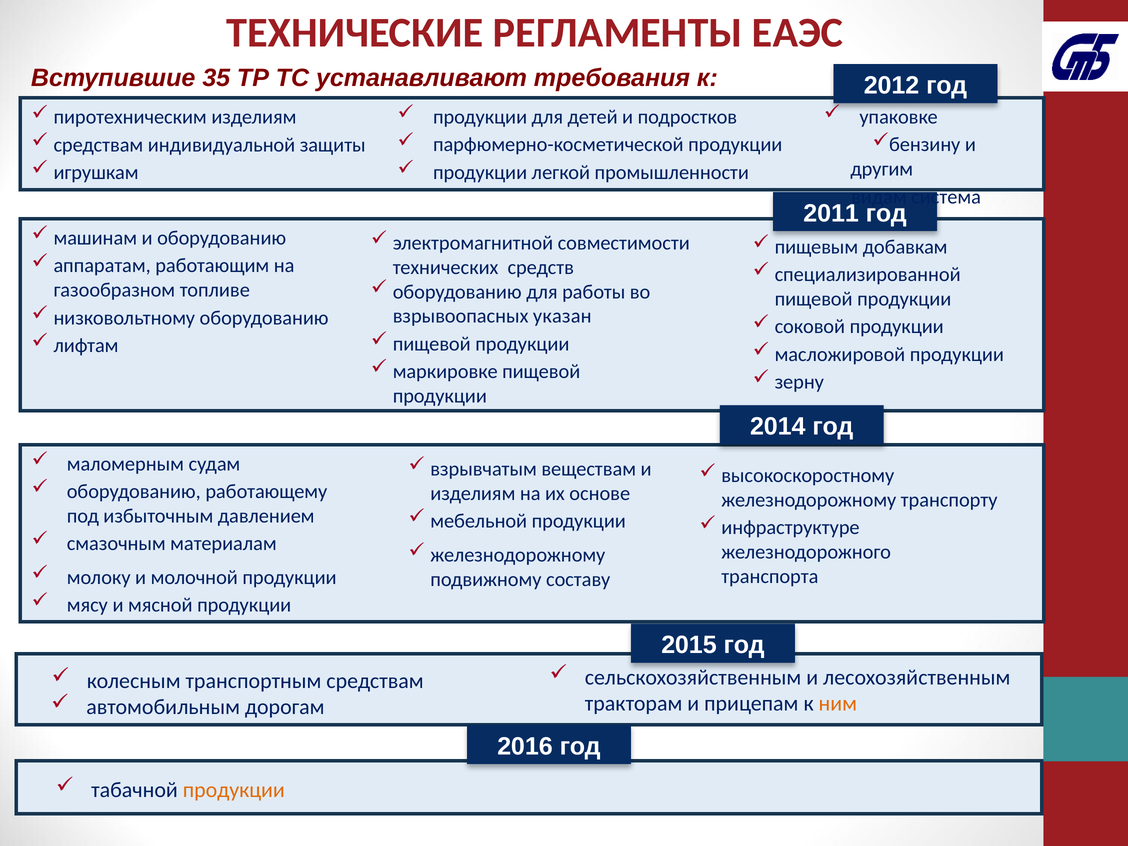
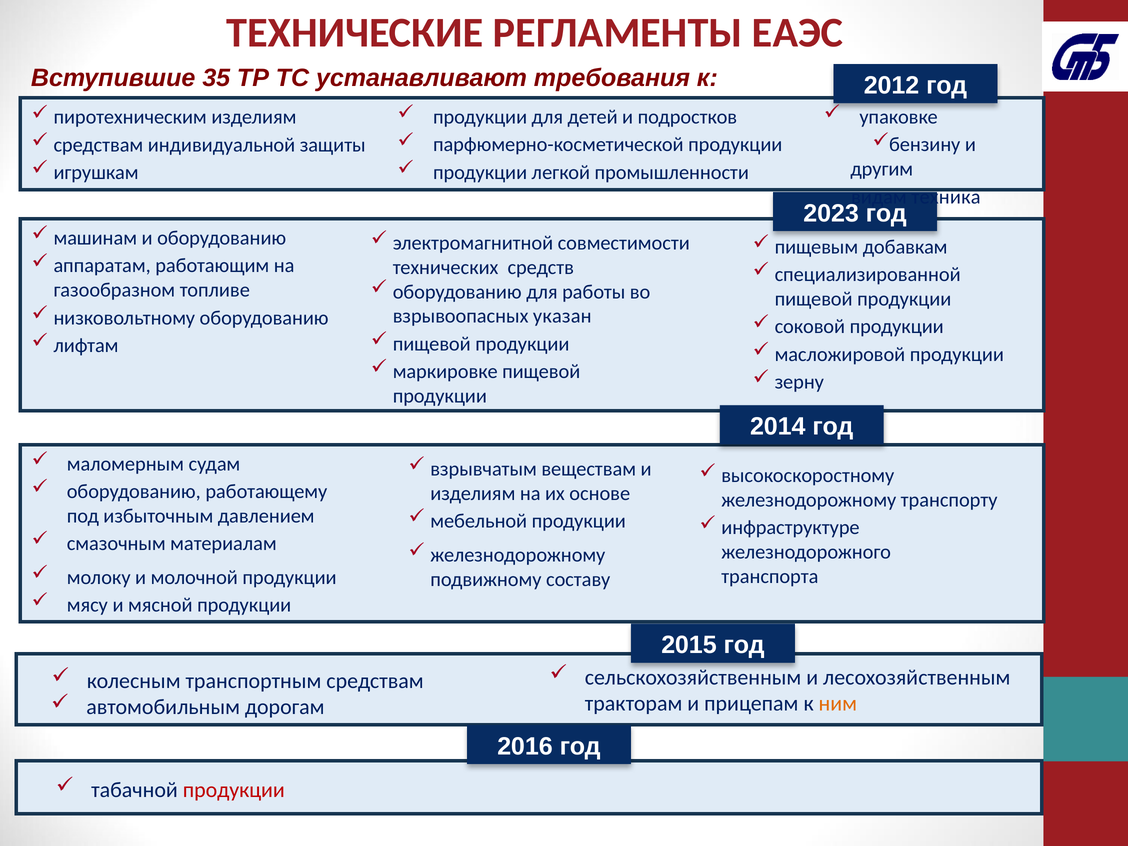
система: система -> техника (946, 197)
2011: 2011 -> 2023 (831, 213)
продукции colour: orange -> red (234, 790)
